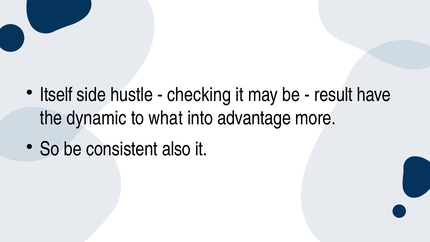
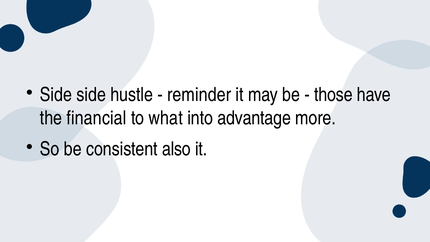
Itself: Itself -> Side (56, 95)
checking: checking -> reminder (199, 95)
result: result -> those (333, 95)
dynamic: dynamic -> financial (97, 118)
